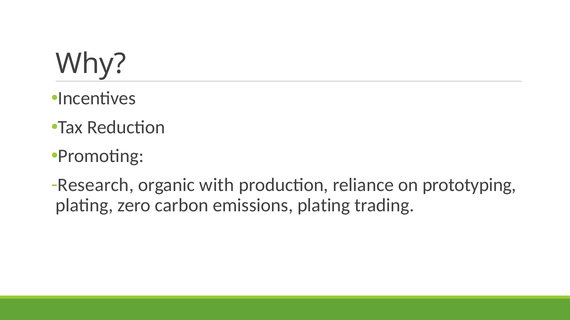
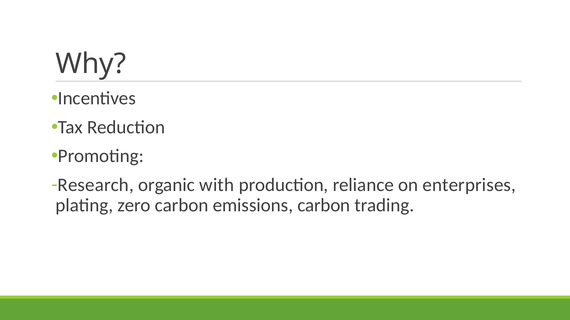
prototyping: prototyping -> enterprises (469, 185)
emissions plating: plating -> carbon (324, 206)
